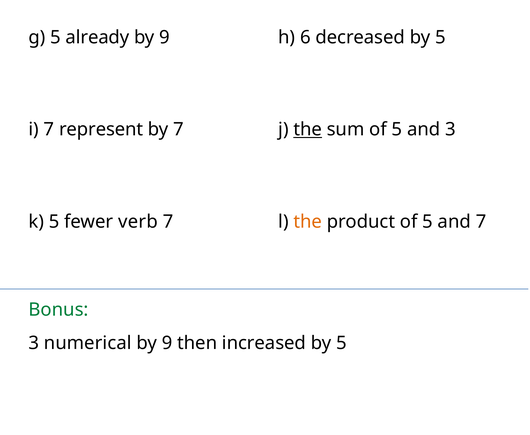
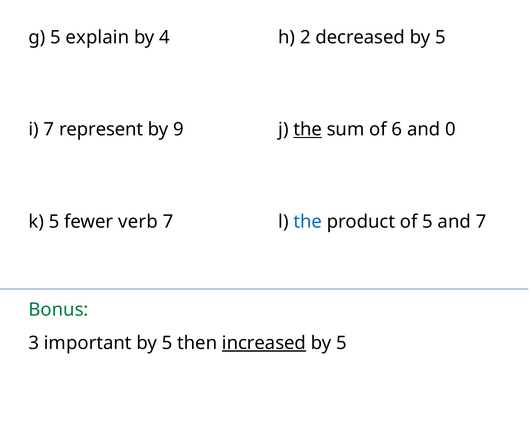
already: already -> explain (97, 37)
9: 9 -> 4 (165, 37)
6: 6 -> 2 (305, 37)
by 7: 7 -> 9 (178, 129)
sum of 5: 5 -> 6 (397, 129)
and 3: 3 -> 0 (450, 129)
the colour: orange -> blue (308, 221)
numerical: numerical -> important (88, 343)
9: 9 -> 5 (167, 343)
increased underline: none -> present (264, 343)
